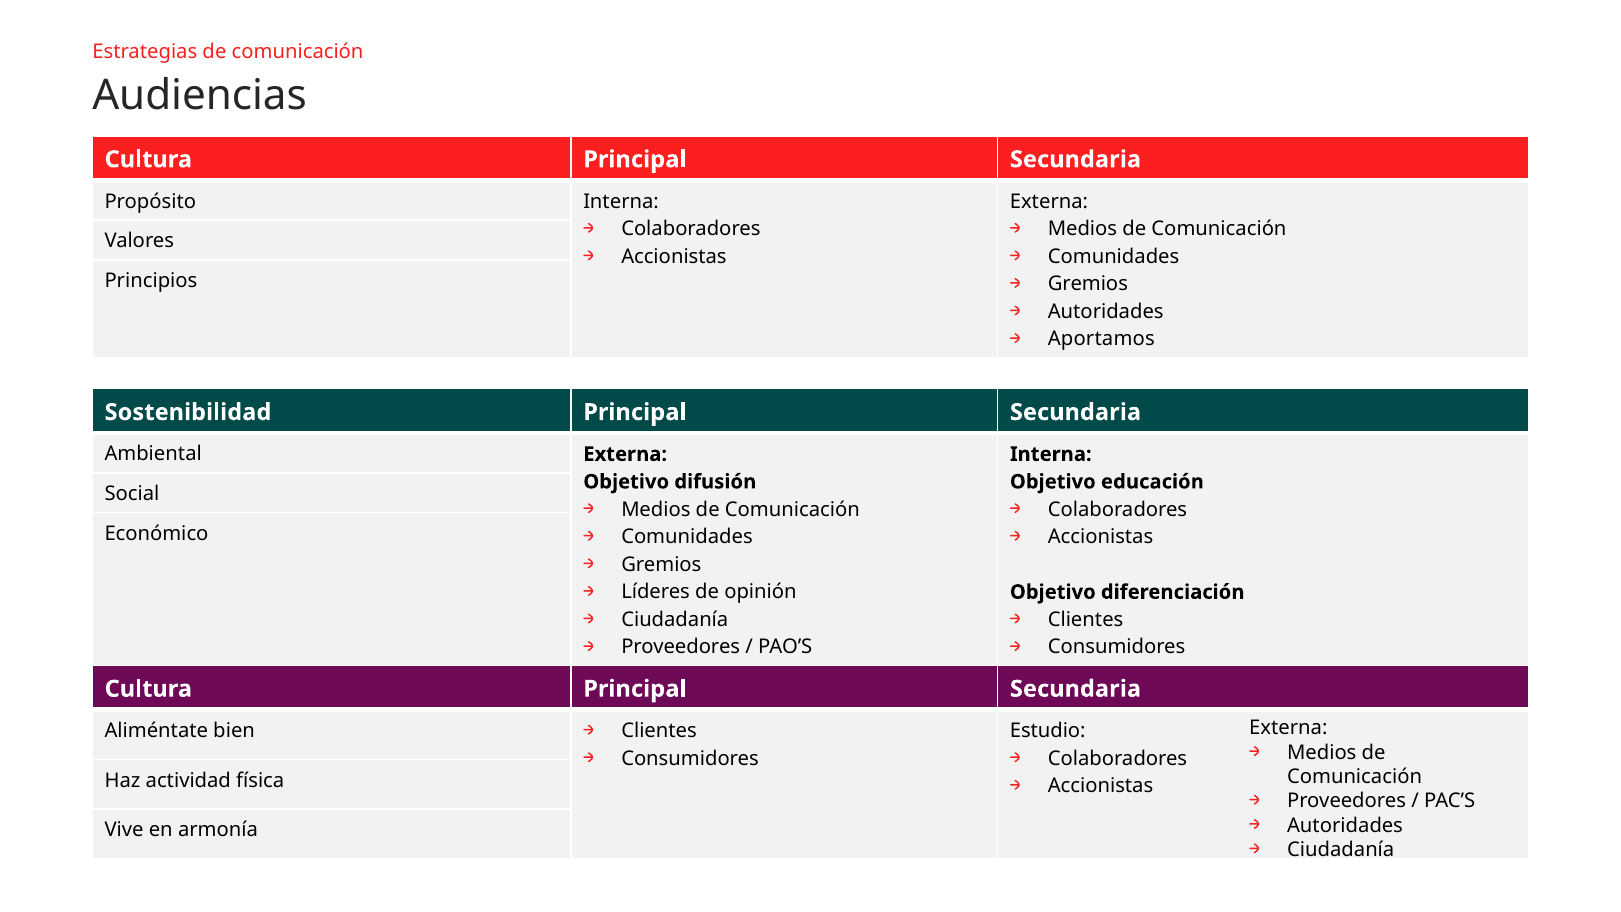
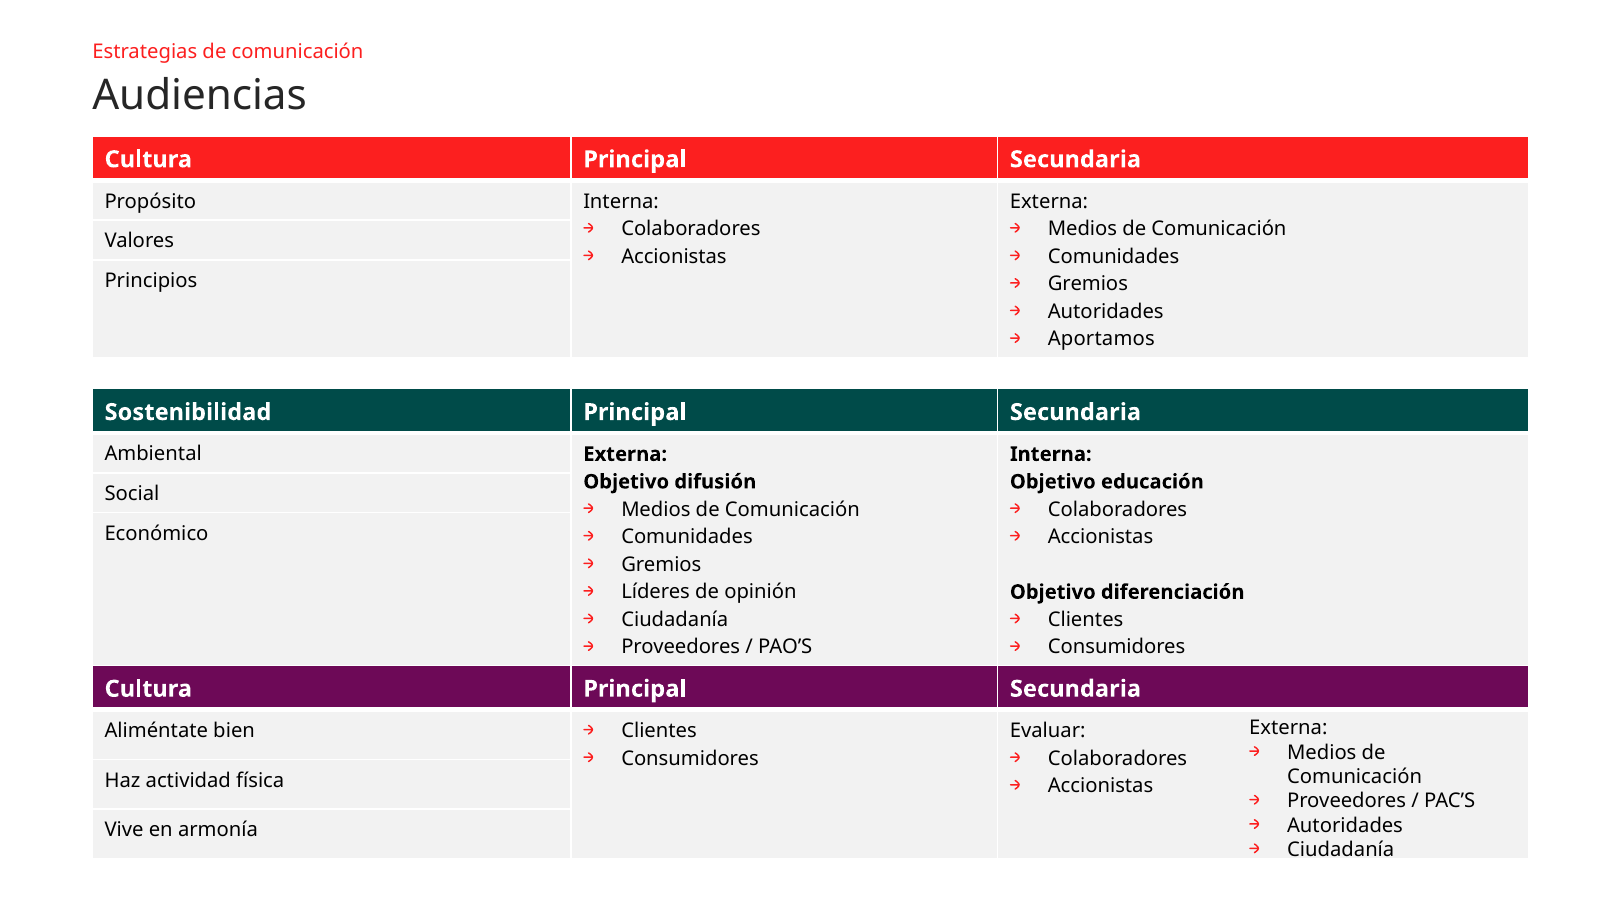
Estudio: Estudio -> Evaluar (1048, 731)
